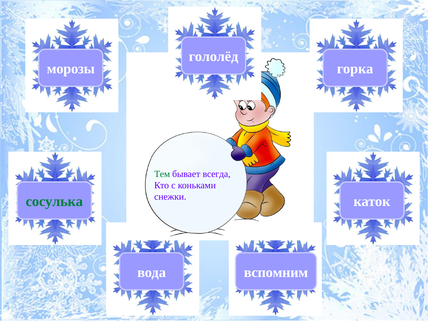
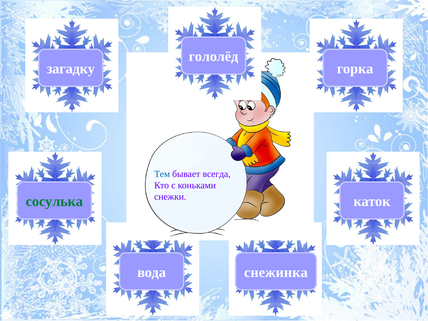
морозы: морозы -> загадку (71, 69)
Тем colour: green -> blue (162, 174)
вспомним: вспомним -> снежинка (276, 272)
